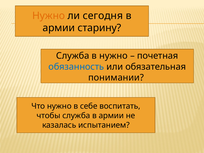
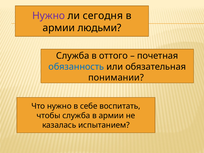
Нужно colour: orange -> purple (49, 16)
старину: старину -> людьми (99, 28)
в нужно: нужно -> оттого (113, 56)
